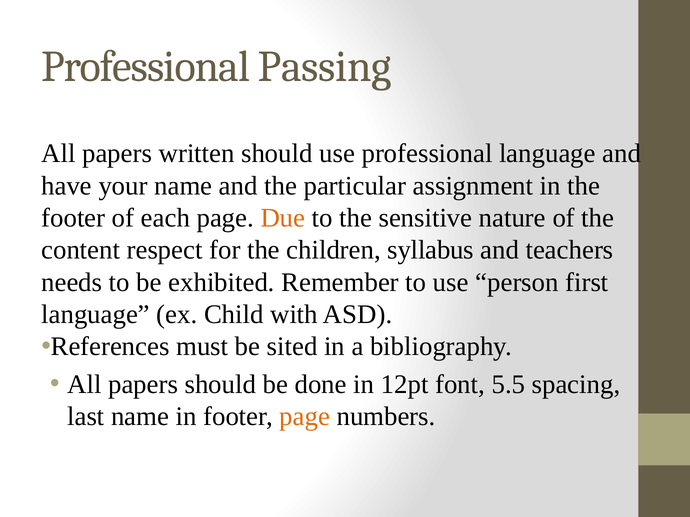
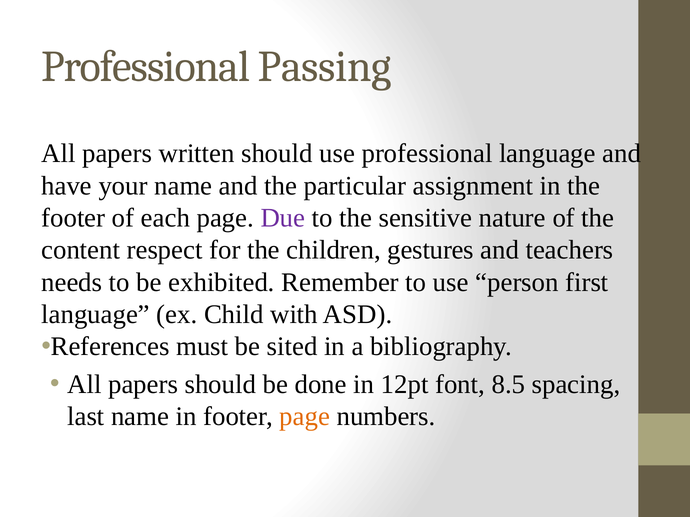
Due colour: orange -> purple (283, 218)
syllabus: syllabus -> gestures (431, 250)
5.5: 5.5 -> 8.5 (508, 385)
